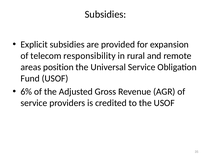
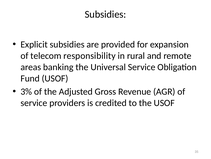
position: position -> banking (58, 67)
6%: 6% -> 3% (26, 91)
